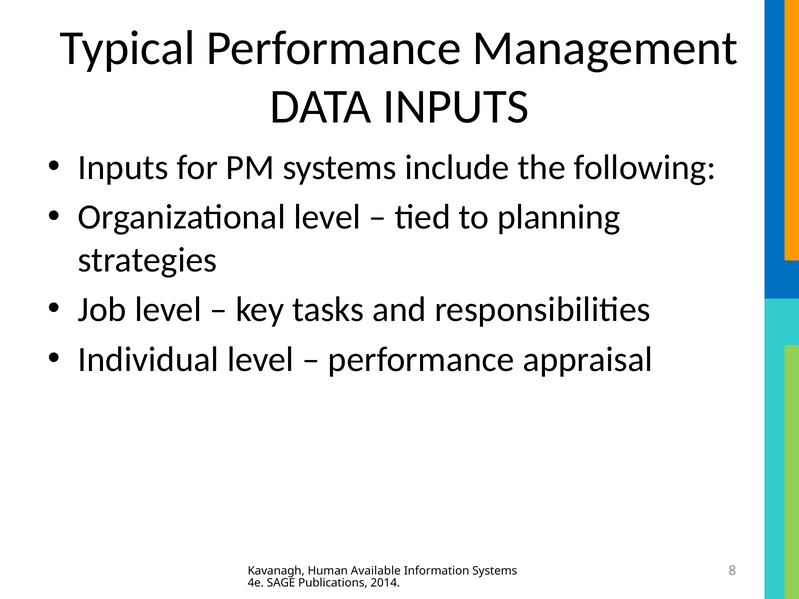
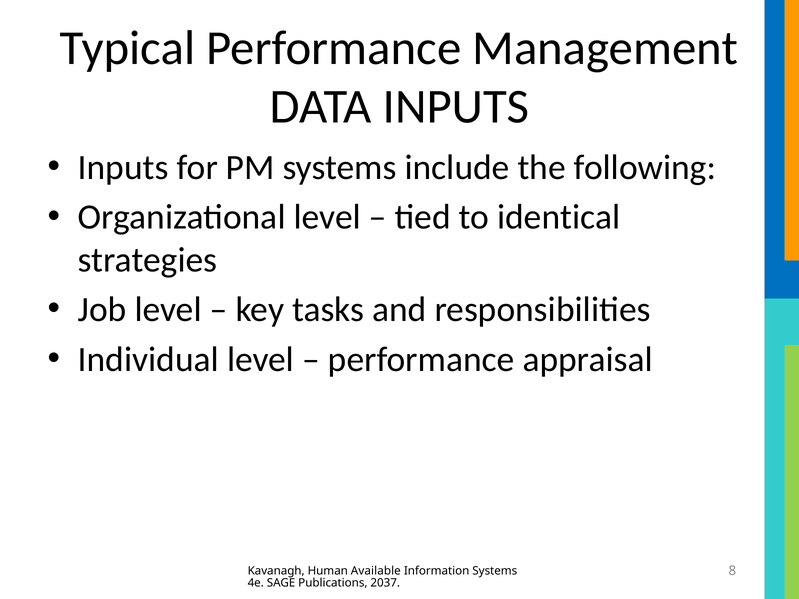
planning: planning -> identical (559, 217)
2014: 2014 -> 2037 (385, 583)
